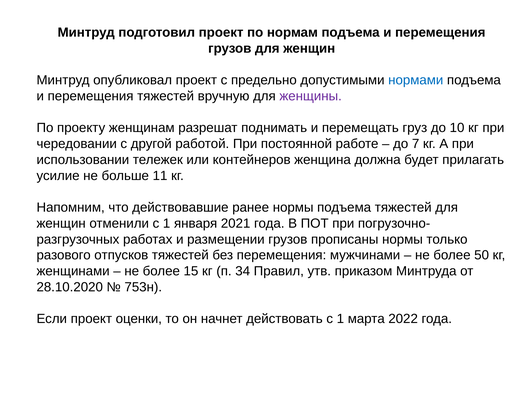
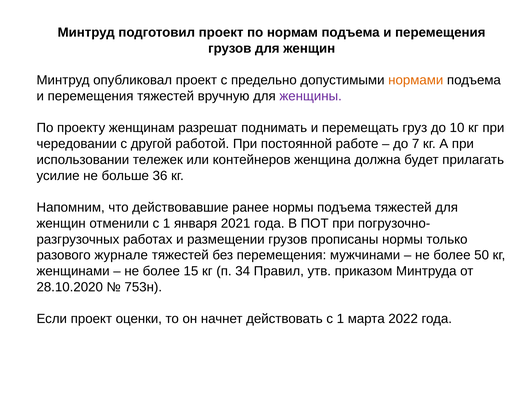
нормами colour: blue -> orange (416, 80)
11: 11 -> 36 (160, 176)
отпусков: отпусков -> журнале (121, 255)
